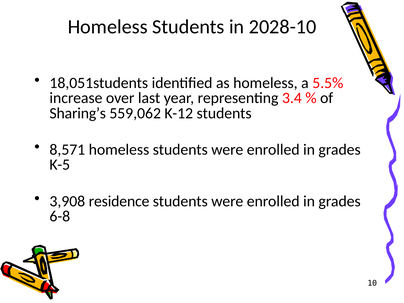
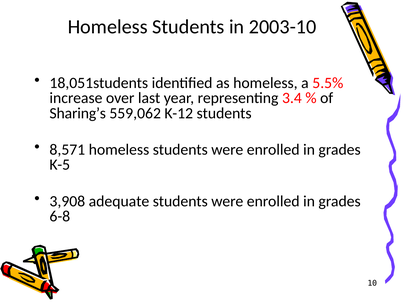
2028-10: 2028-10 -> 2003-10 (283, 27)
residence: residence -> adequate (119, 201)
